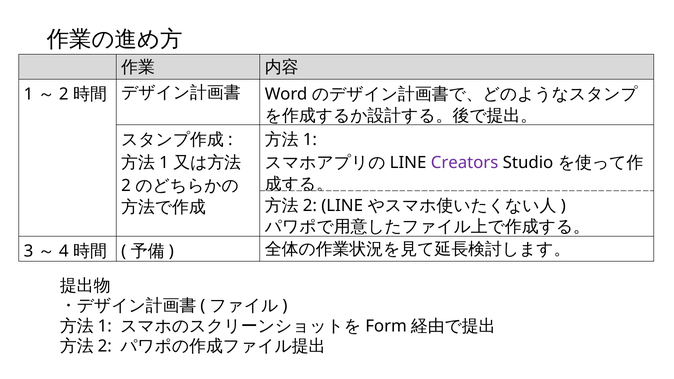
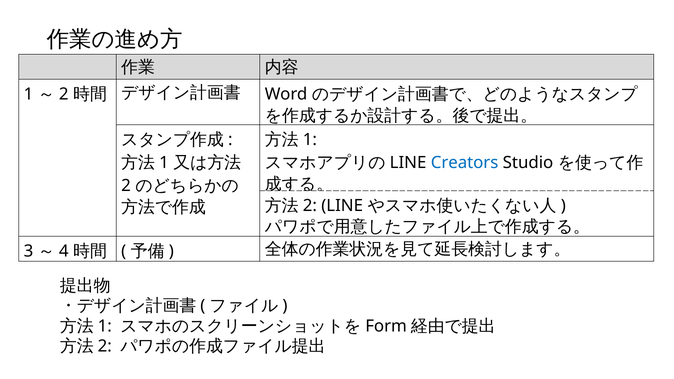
Creators colour: purple -> blue (465, 163)
